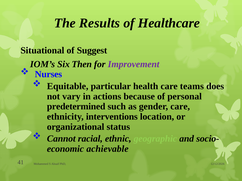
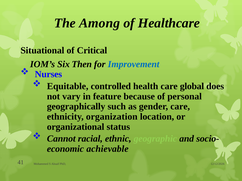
Results: Results -> Among (100, 23)
Suggest: Suggest -> Critical (92, 51)
Improvement colour: purple -> blue (134, 64)
particular: particular -> controlled (111, 86)
teams: teams -> global (192, 86)
actions: actions -> feature (107, 97)
predetermined: predetermined -> geographically (76, 107)
interventions: interventions -> organization (112, 117)
